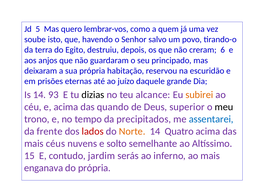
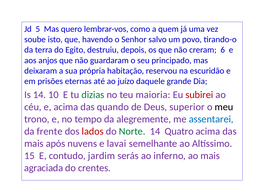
93: 93 -> 10 (53, 95)
dizias colour: black -> green (93, 95)
alcance: alcance -> maioria (153, 95)
subirei colour: orange -> red (199, 95)
precipitados: precipitados -> alegremente (144, 119)
Norte colour: orange -> green (132, 132)
céus: céus -> após (56, 144)
solto: solto -> lavai (117, 144)
enganava: enganava -> agraciada (44, 168)
do própria: própria -> crentes (94, 168)
